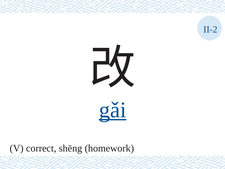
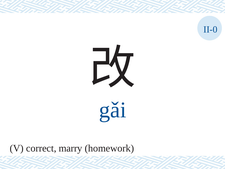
II-2: II-2 -> II-0 (210, 29)
gǎi underline: present -> none (113, 110)
shēng: shēng -> marry (71, 148)
